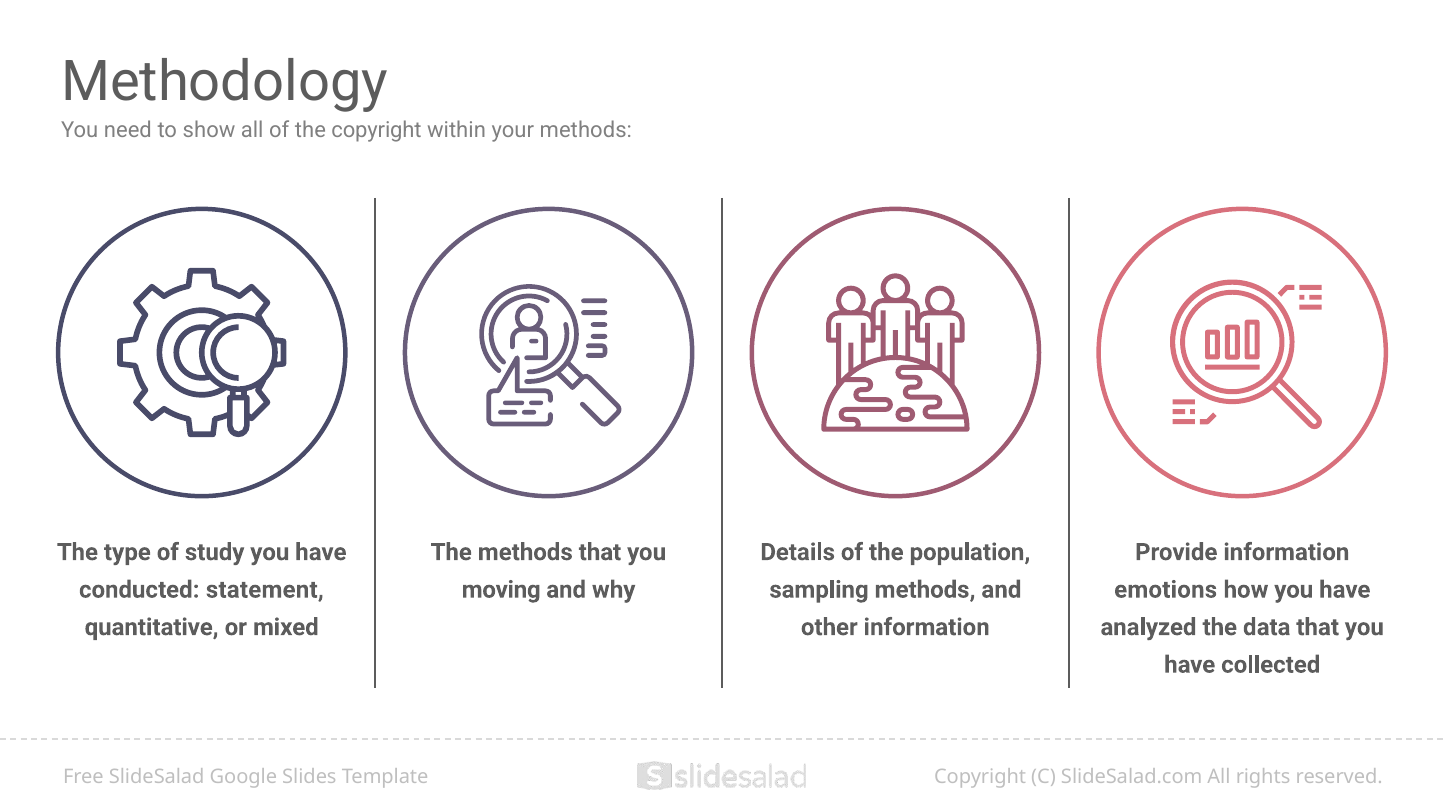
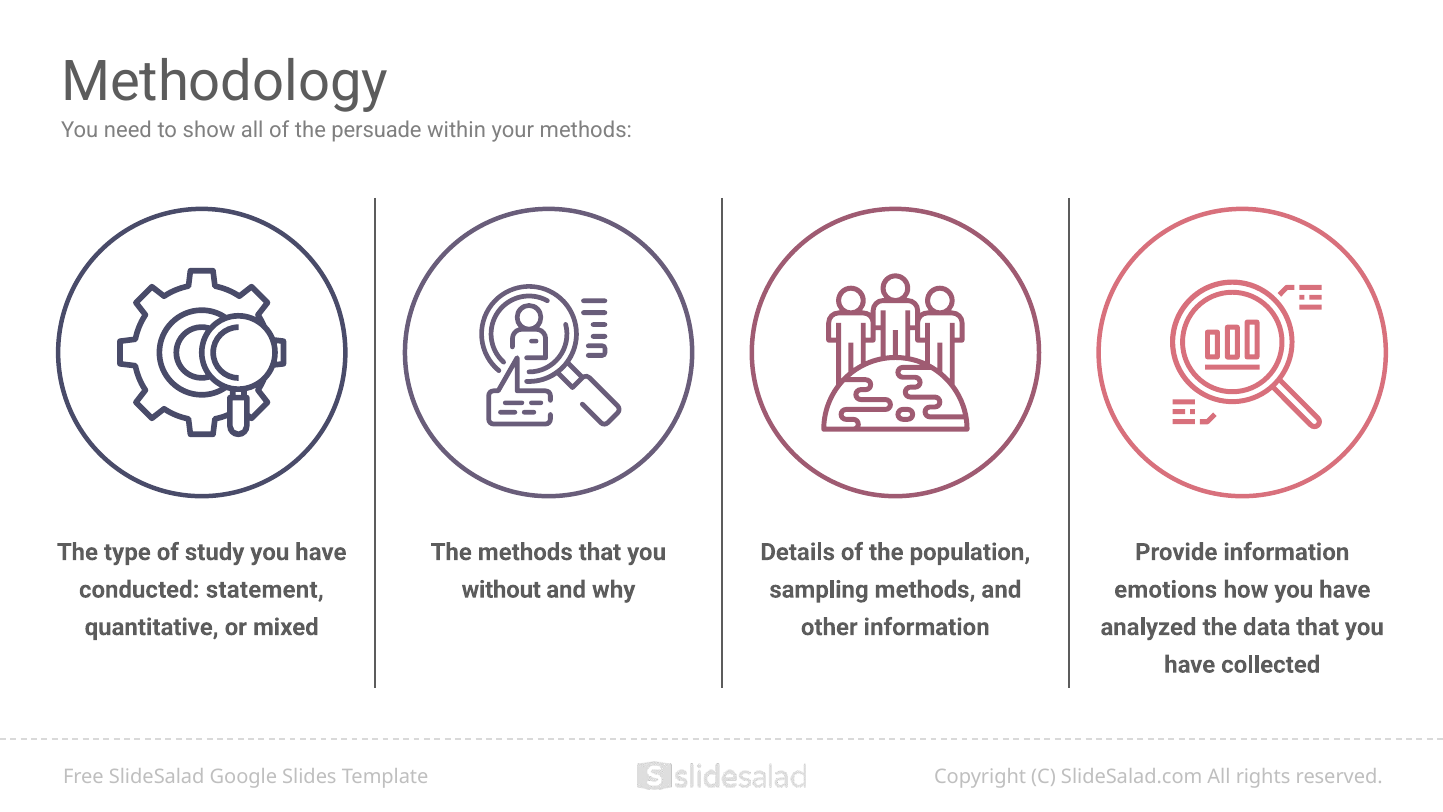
the copyright: copyright -> persuade (377, 130)
moving: moving -> without (501, 589)
